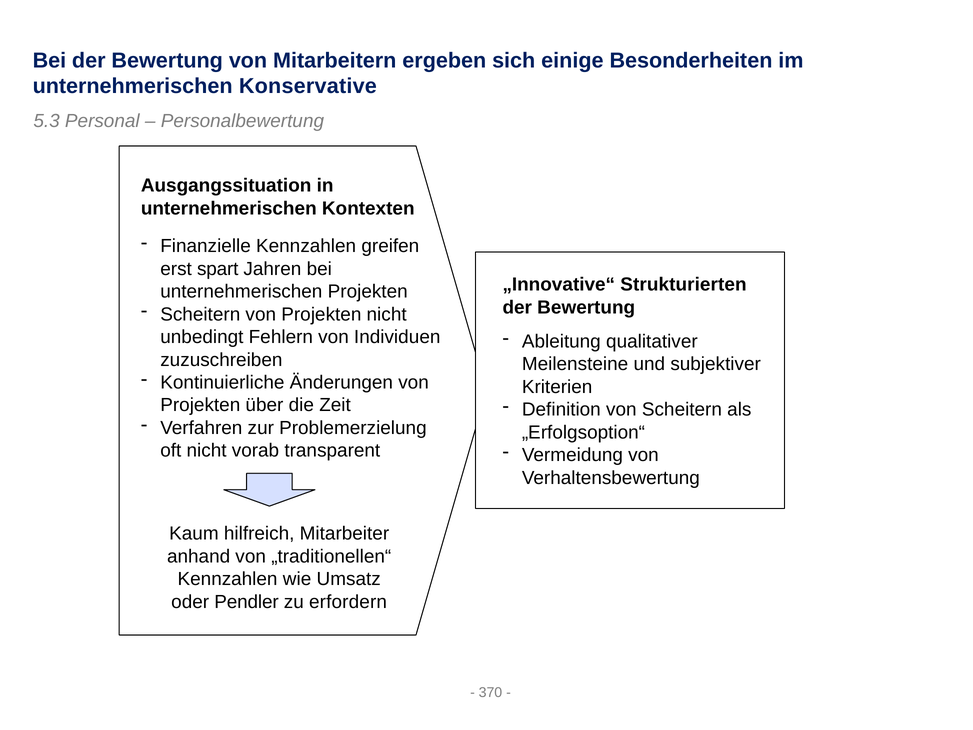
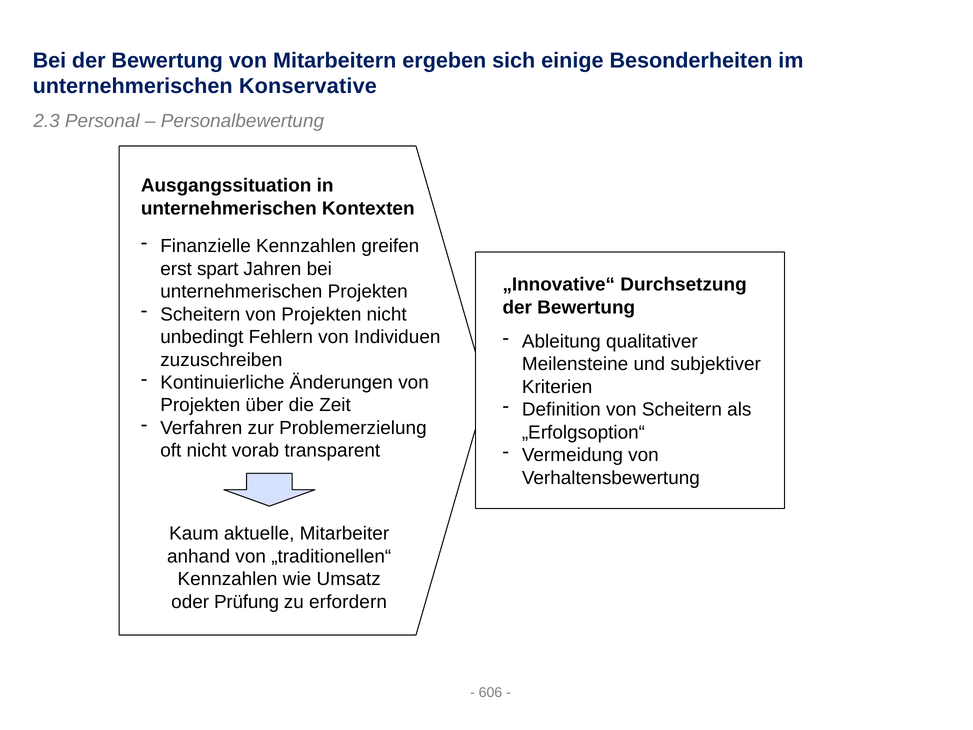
5.3: 5.3 -> 2.3 (47, 121)
Strukturierten: Strukturierten -> Durchsetzung (684, 285)
hilfreich: hilfreich -> aktuelle (259, 534)
Pendler: Pendler -> Prüfung (247, 602)
370: 370 -> 606 (490, 692)
